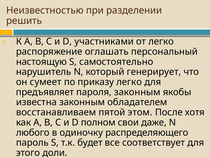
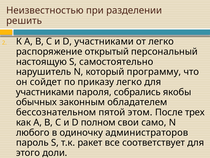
оглашать: оглашать -> открытый (107, 51)
генерирует: генерирует -> программу (154, 72)
сумеет: сумеет -> сойдет (46, 82)
предъявляет: предъявляет -> участниками (45, 92)
пароля законным: законным -> собрались (137, 92)
известна: известна -> обычных (36, 102)
восстанавливаем: восстанавливаем -> бессознательном (56, 112)
хотя: хотя -> трех (195, 112)
даже: даже -> само (154, 122)
распределяющего: распределяющего -> администраторов (147, 132)
будет: будет -> ракет (90, 142)
